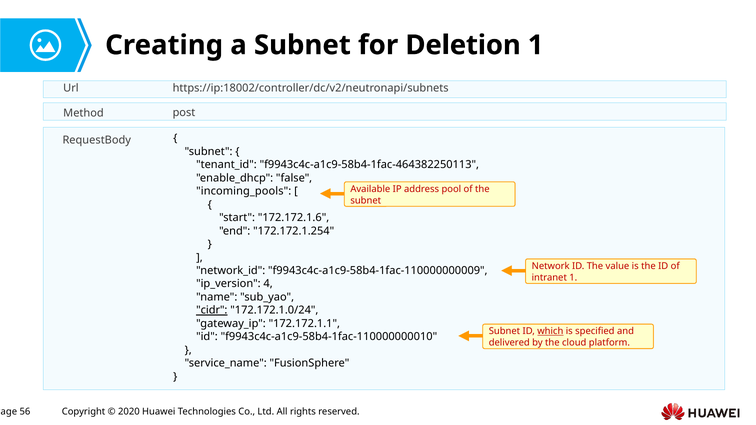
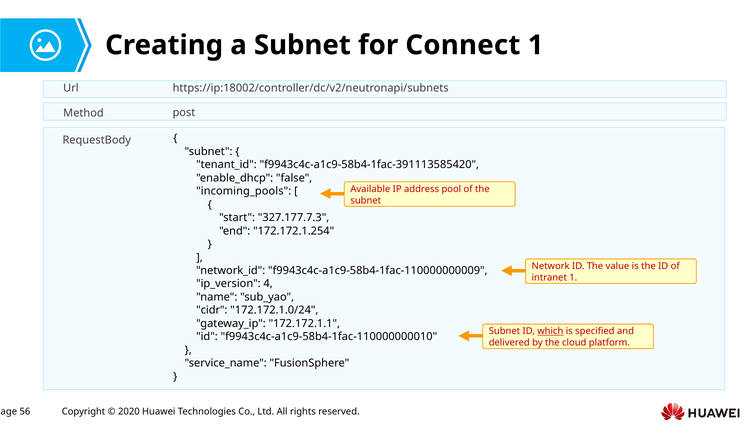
Deletion: Deletion -> Connect (463, 45)
f9943c4c-a1c9-58b4-1fac-464382250113: f9943c4c-a1c9-58b4-1fac-464382250113 -> f9943c4c-a1c9-58b4-1fac-391113585420 (369, 165)
172.172.1.6: 172.172.1.6 -> 327.177.7.3 (294, 218)
cidr underline: present -> none (212, 310)
